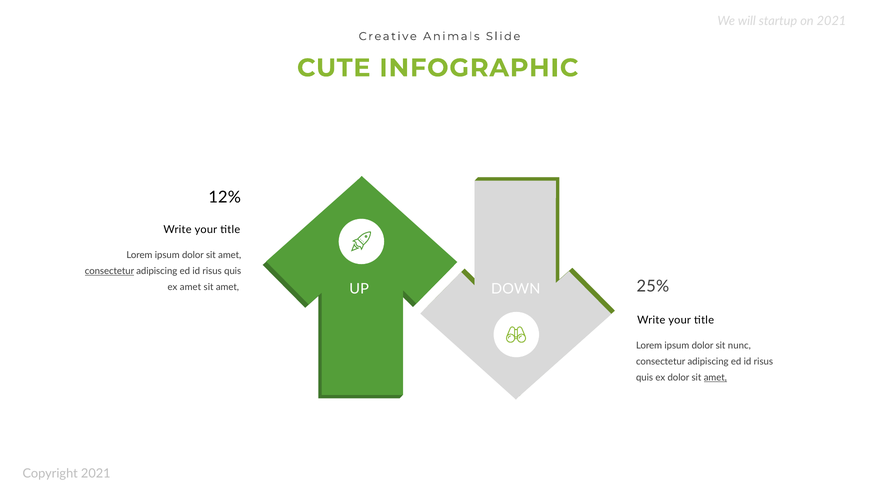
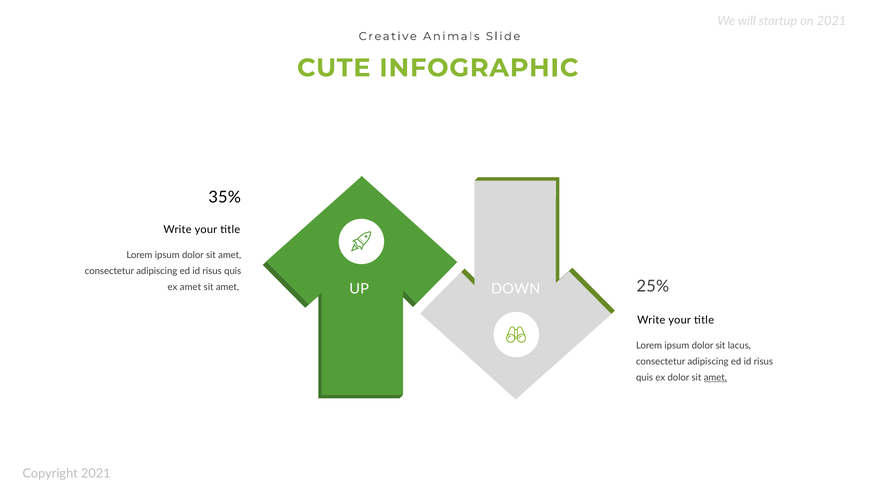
12%: 12% -> 35% (225, 198)
consectetur underline: present -> none (109, 271)
nunc: nunc -> lacus (739, 346)
